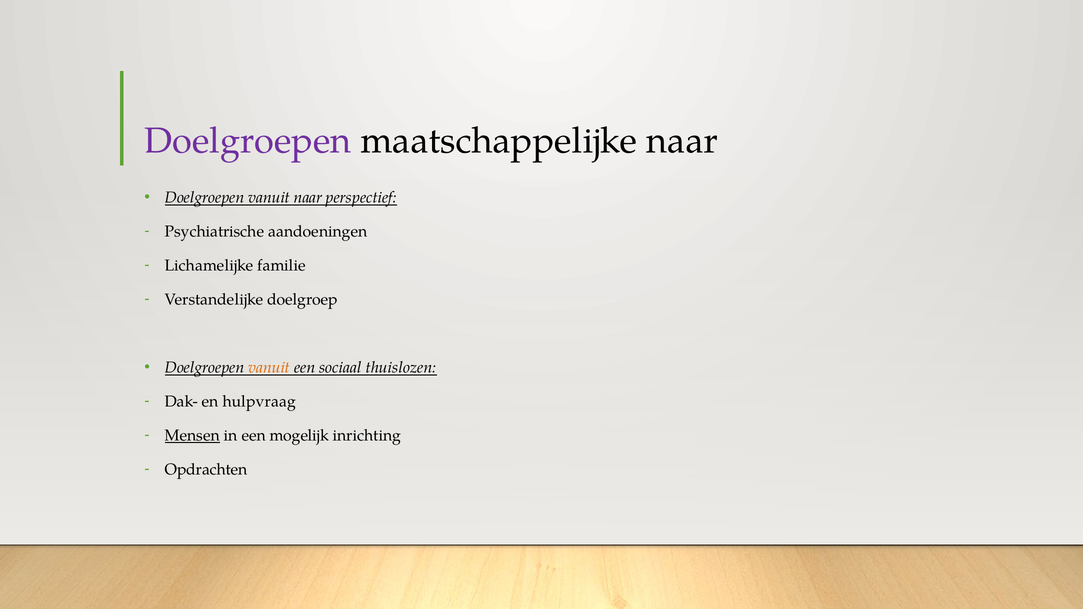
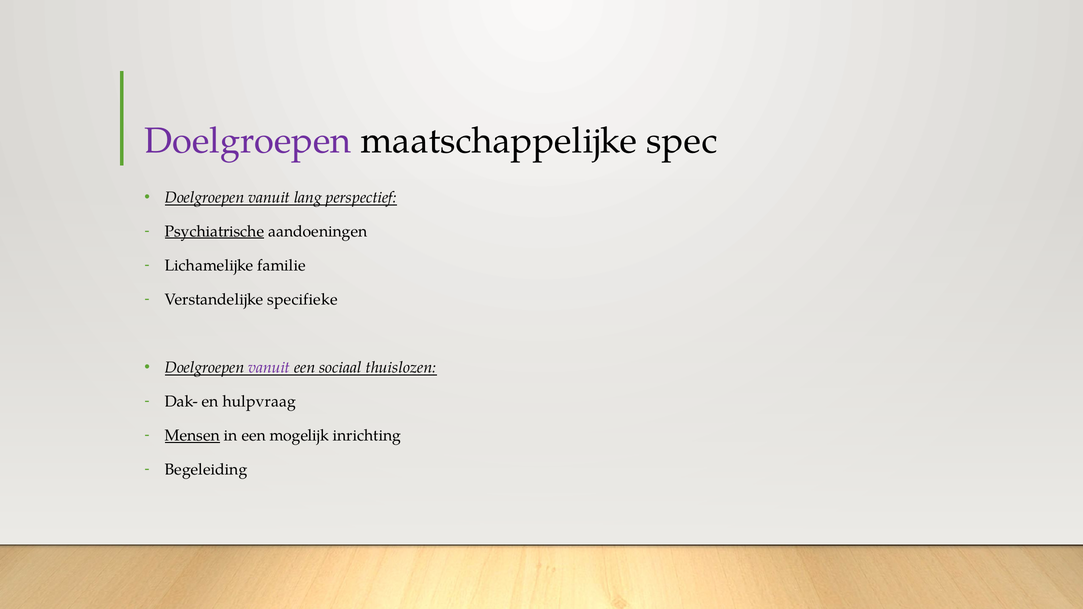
maatschappelijke naar: naar -> spec (682, 141)
vanuit naar: naar -> lang (308, 197)
Psychiatrische underline: none -> present (214, 231)
doelgroep: doelgroep -> specifieke (303, 300)
vanuit colour: orange -> purple (269, 368)
Opdrachten: Opdrachten -> Begeleiding (206, 470)
